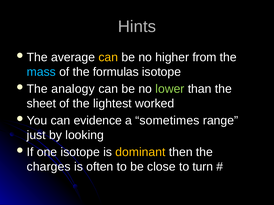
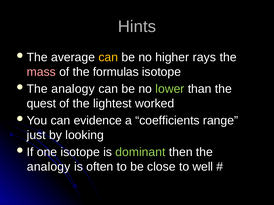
from: from -> rays (204, 57)
mass colour: light blue -> pink (41, 72)
sheet: sheet -> quest (41, 104)
sometimes: sometimes -> coefficients (167, 121)
dominant colour: yellow -> light green (140, 152)
charges: charges -> analogy (49, 167)
turn: turn -> well (203, 167)
